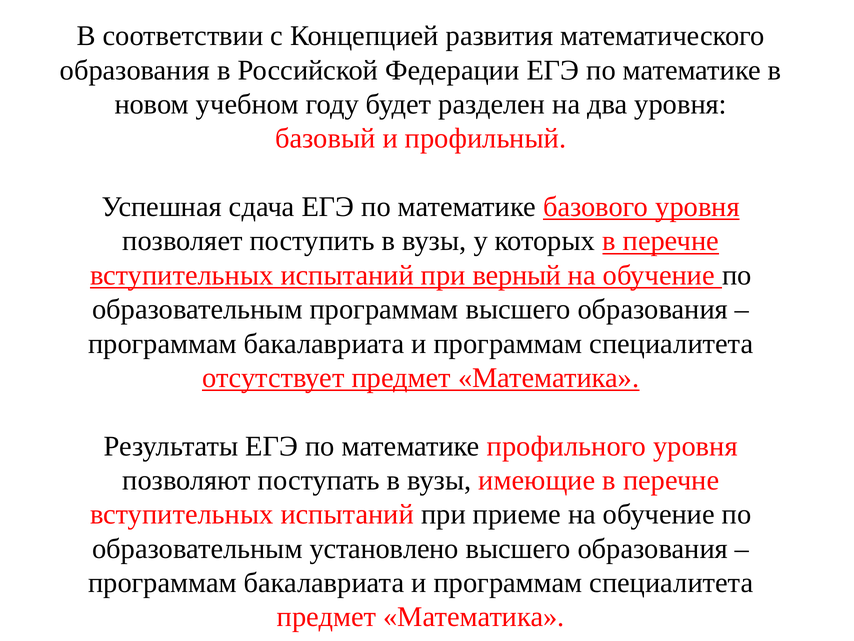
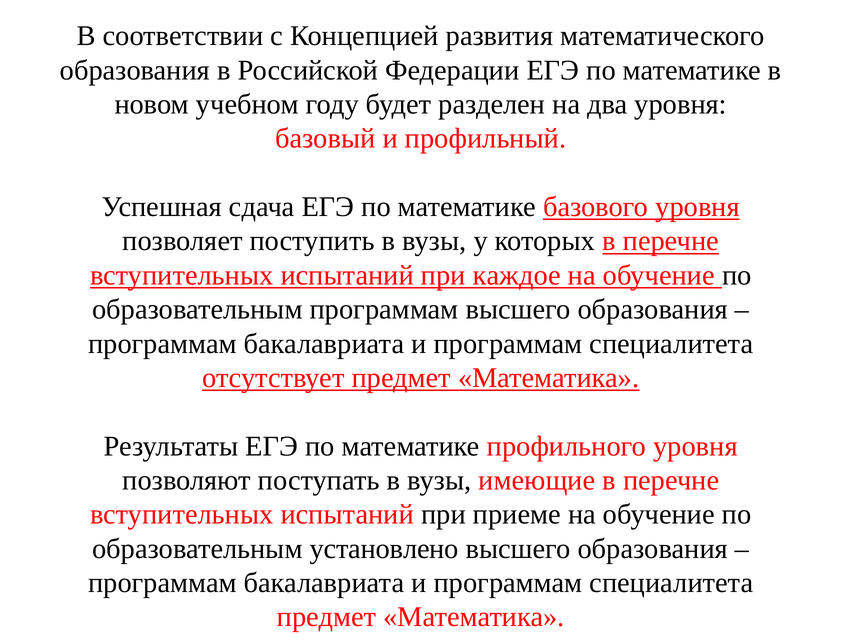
верный: верный -> каждое (517, 275)
